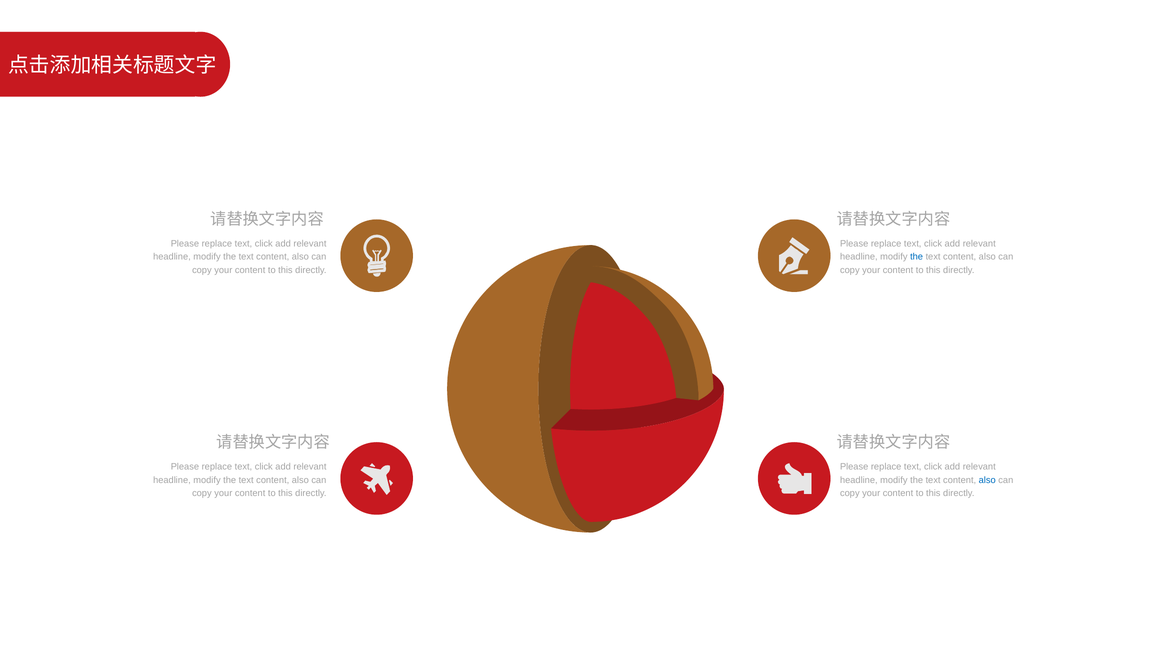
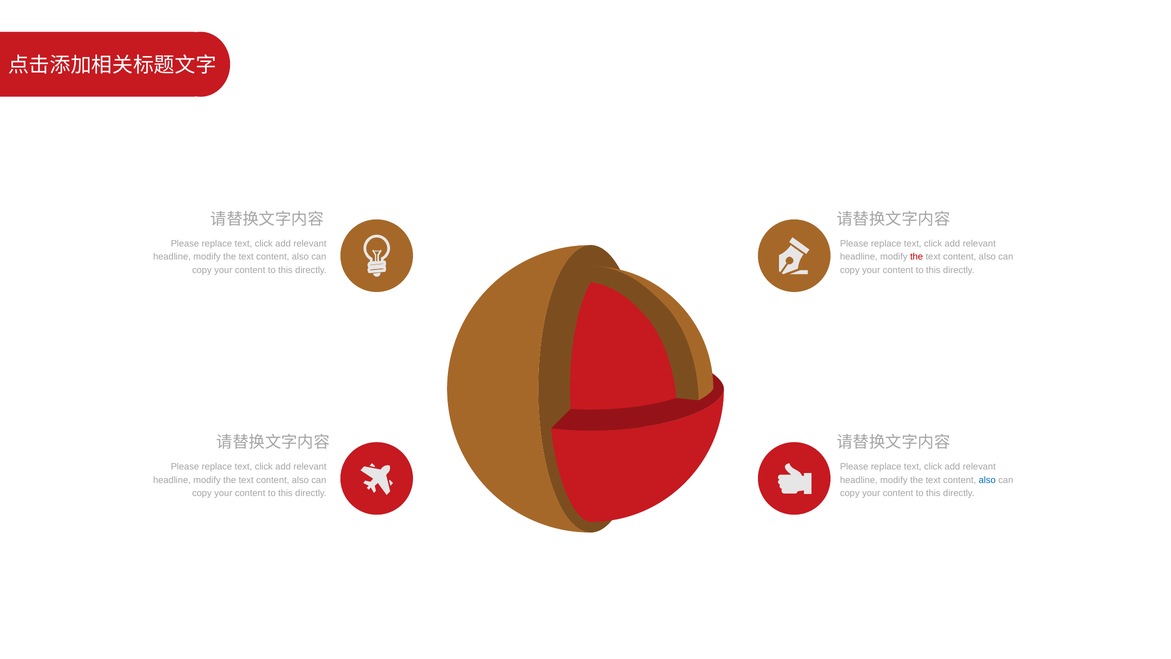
the colour: blue -> red (917, 257)
